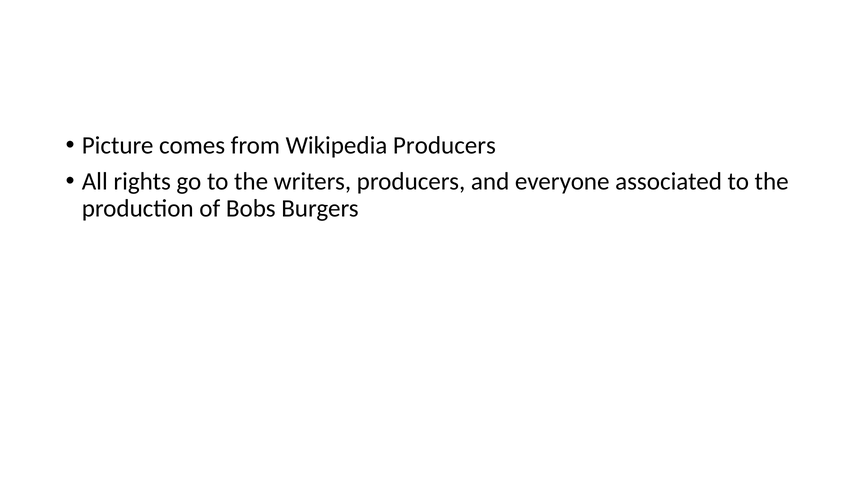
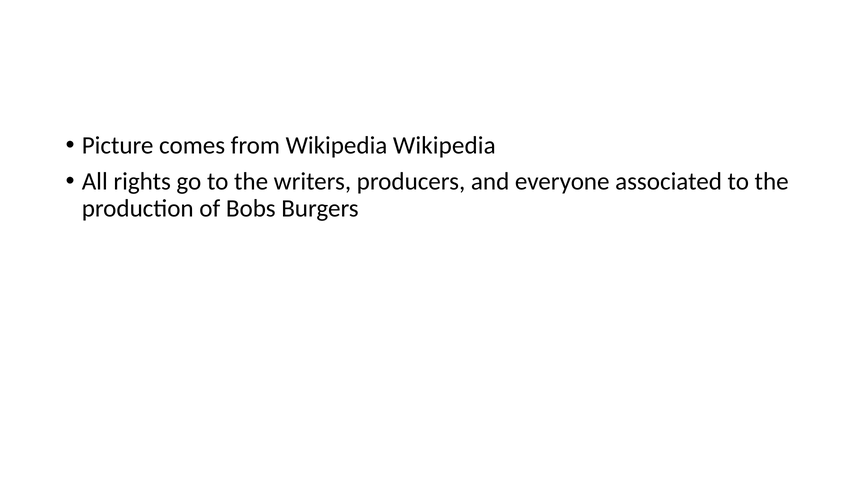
Wikipedia Producers: Producers -> Wikipedia (444, 146)
